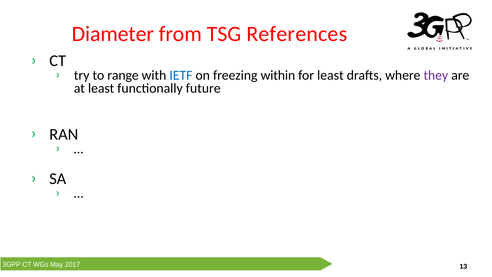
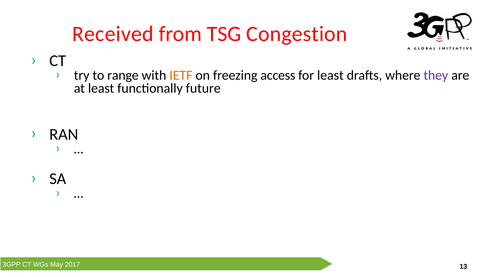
Diameter: Diameter -> Received (113, 34)
References: References -> Congestion (297, 34)
IETF colour: blue -> orange (181, 75)
within: within -> access (278, 75)
